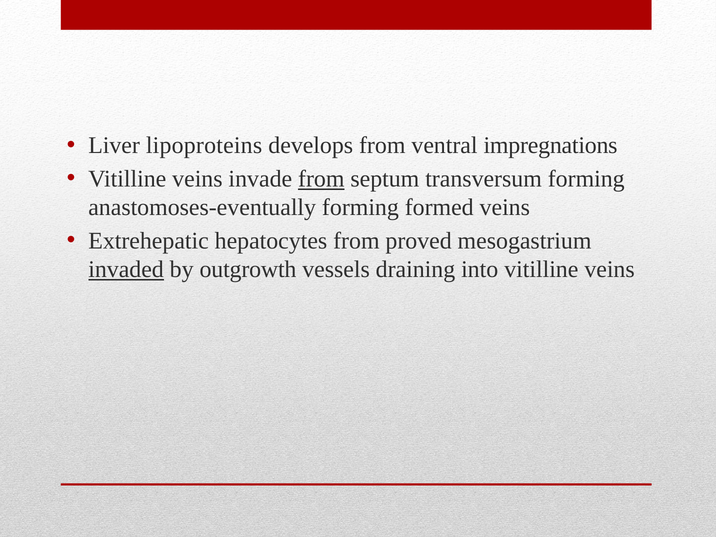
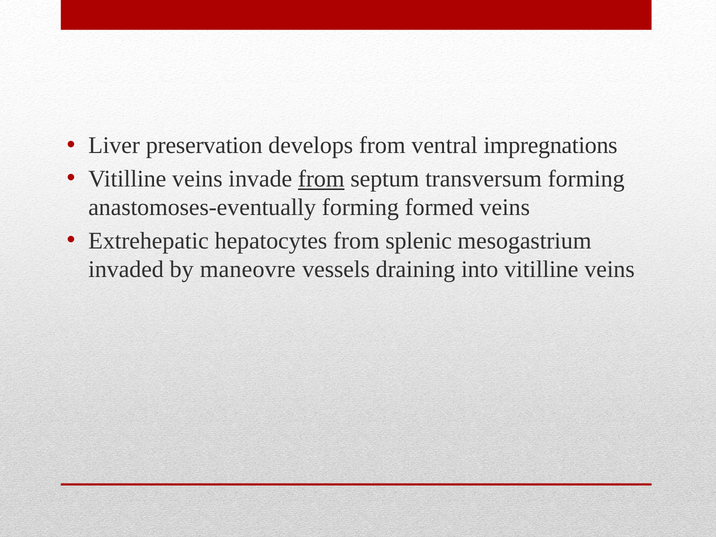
lipoproteins: lipoproteins -> preservation (204, 145)
proved: proved -> splenic (419, 241)
invaded underline: present -> none (126, 270)
outgrowth: outgrowth -> maneovre (248, 270)
